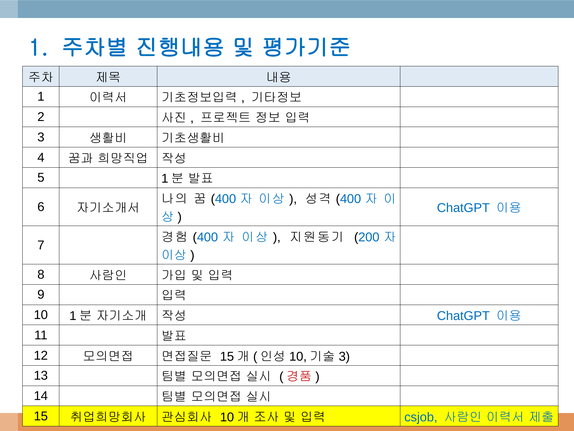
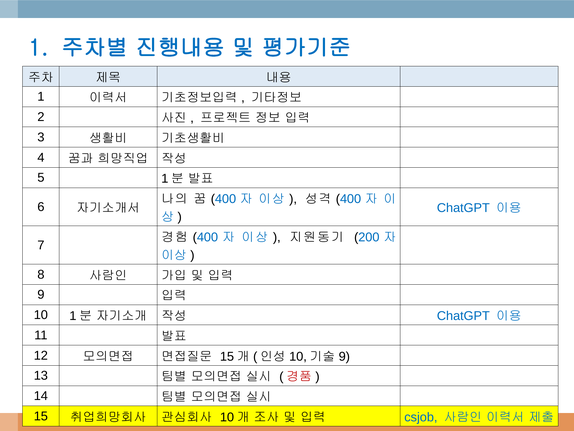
3: 3 -> 9 (344, 356)
